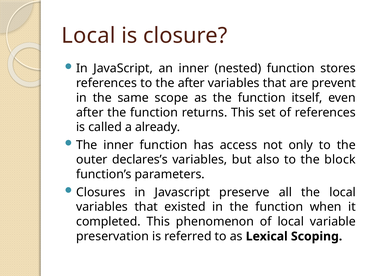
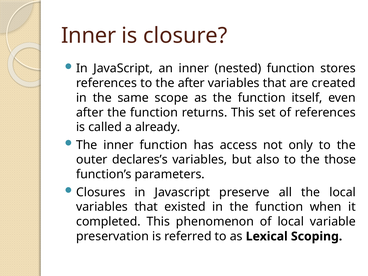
Local: Local -> Inner (89, 36)
prevent: prevent -> created (334, 83)
block: block -> those (340, 160)
